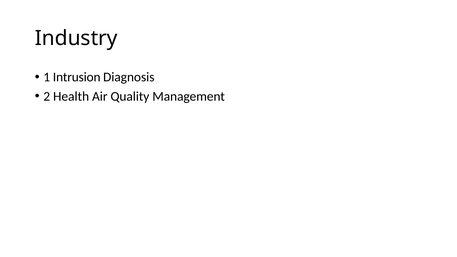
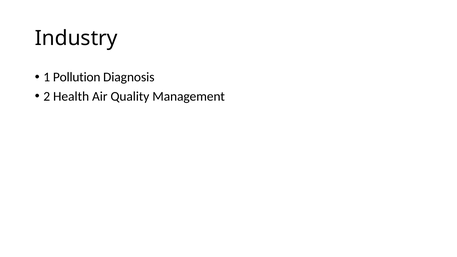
Intrusion: Intrusion -> Pollution (77, 77)
